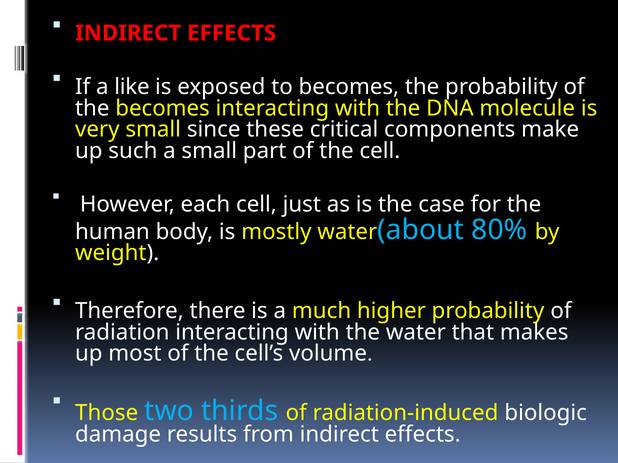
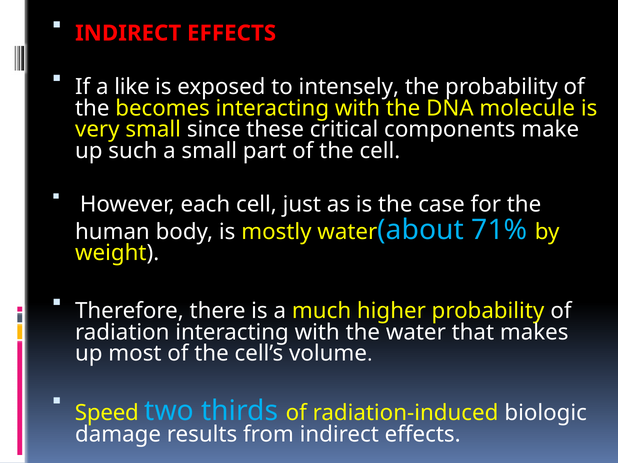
to becomes: becomes -> intensely (349, 87)
80%: 80% -> 71% (499, 230)
Those: Those -> Speed (107, 413)
